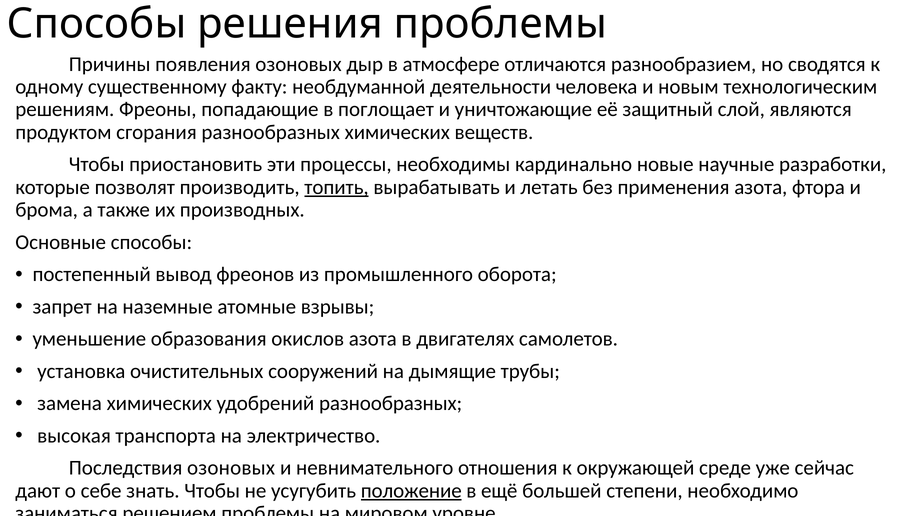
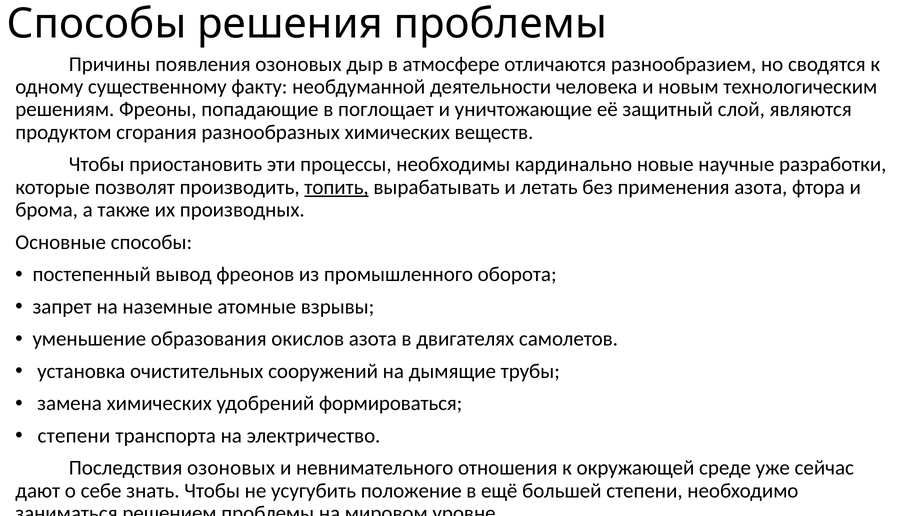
удобрений разнообразных: разнообразных -> формироваться (391, 403)
высокая: высокая -> степени (74, 436)
положение underline: present -> none (411, 490)
